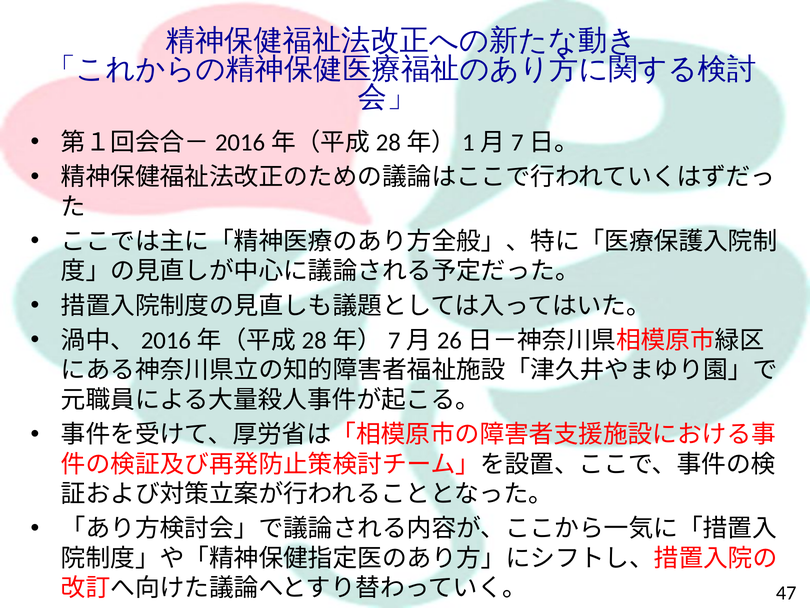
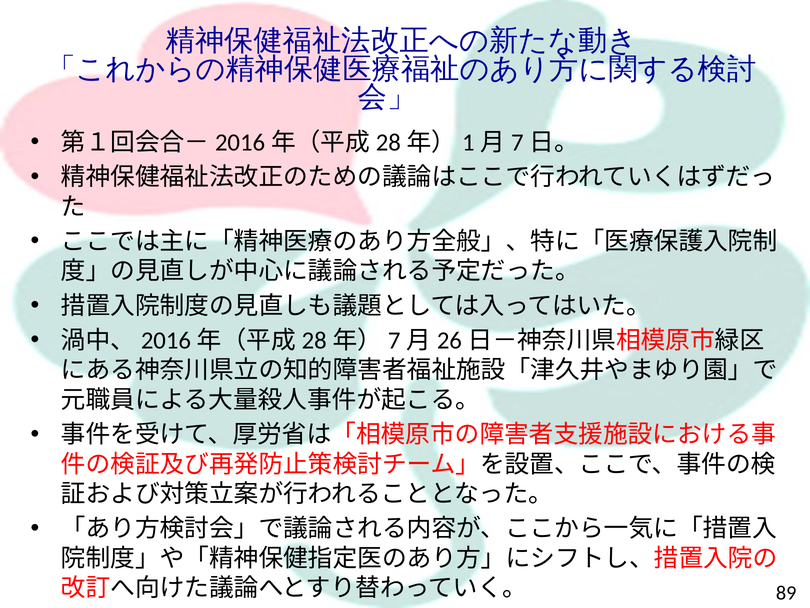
47: 47 -> 89 (786, 593)
